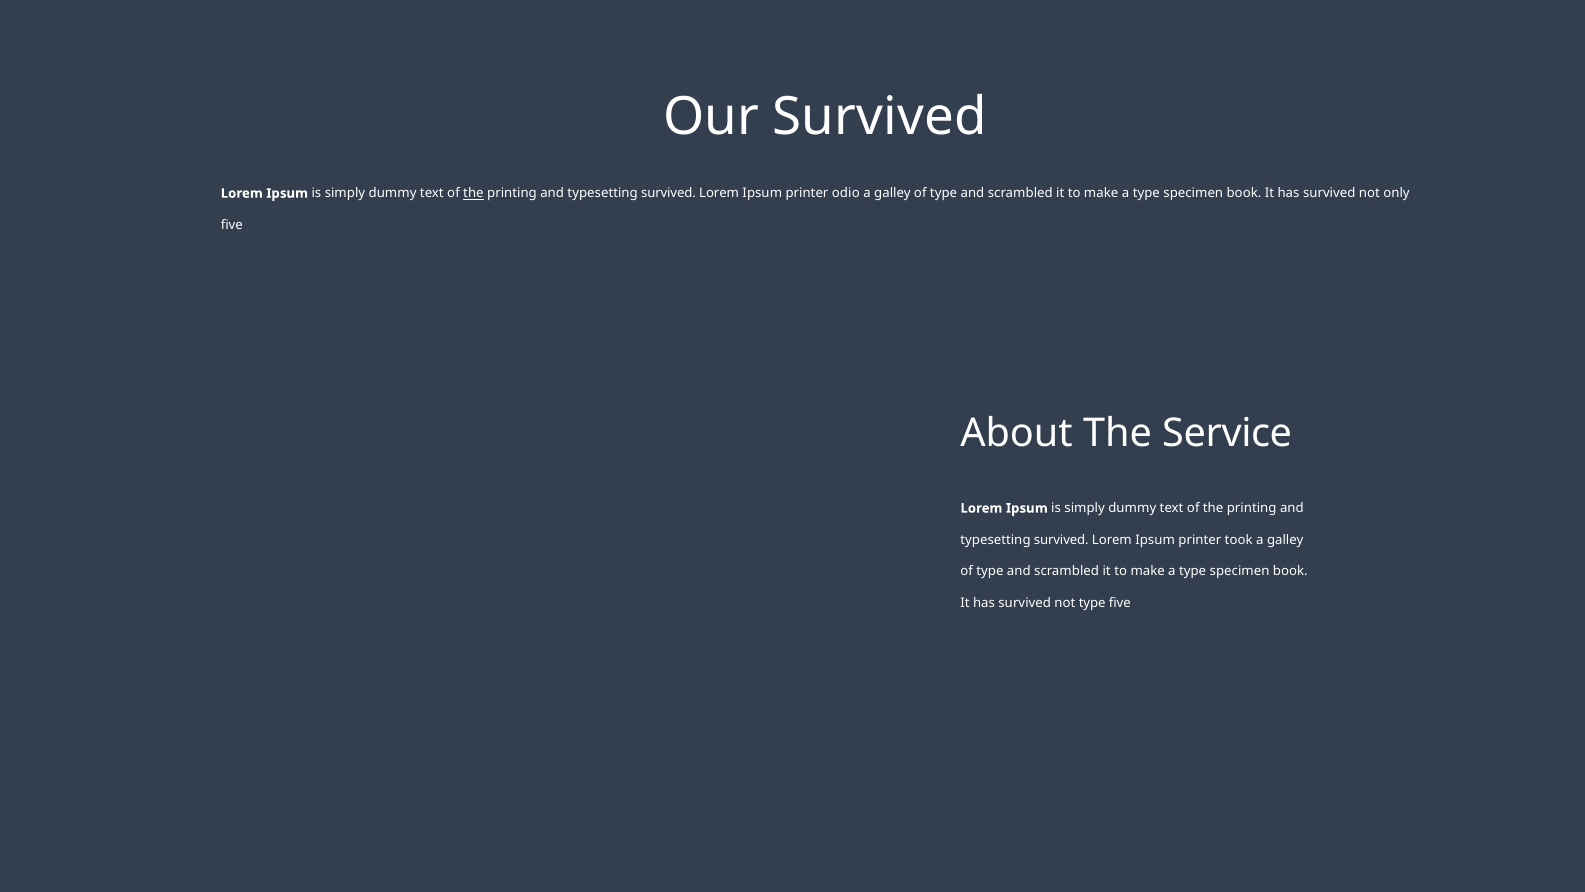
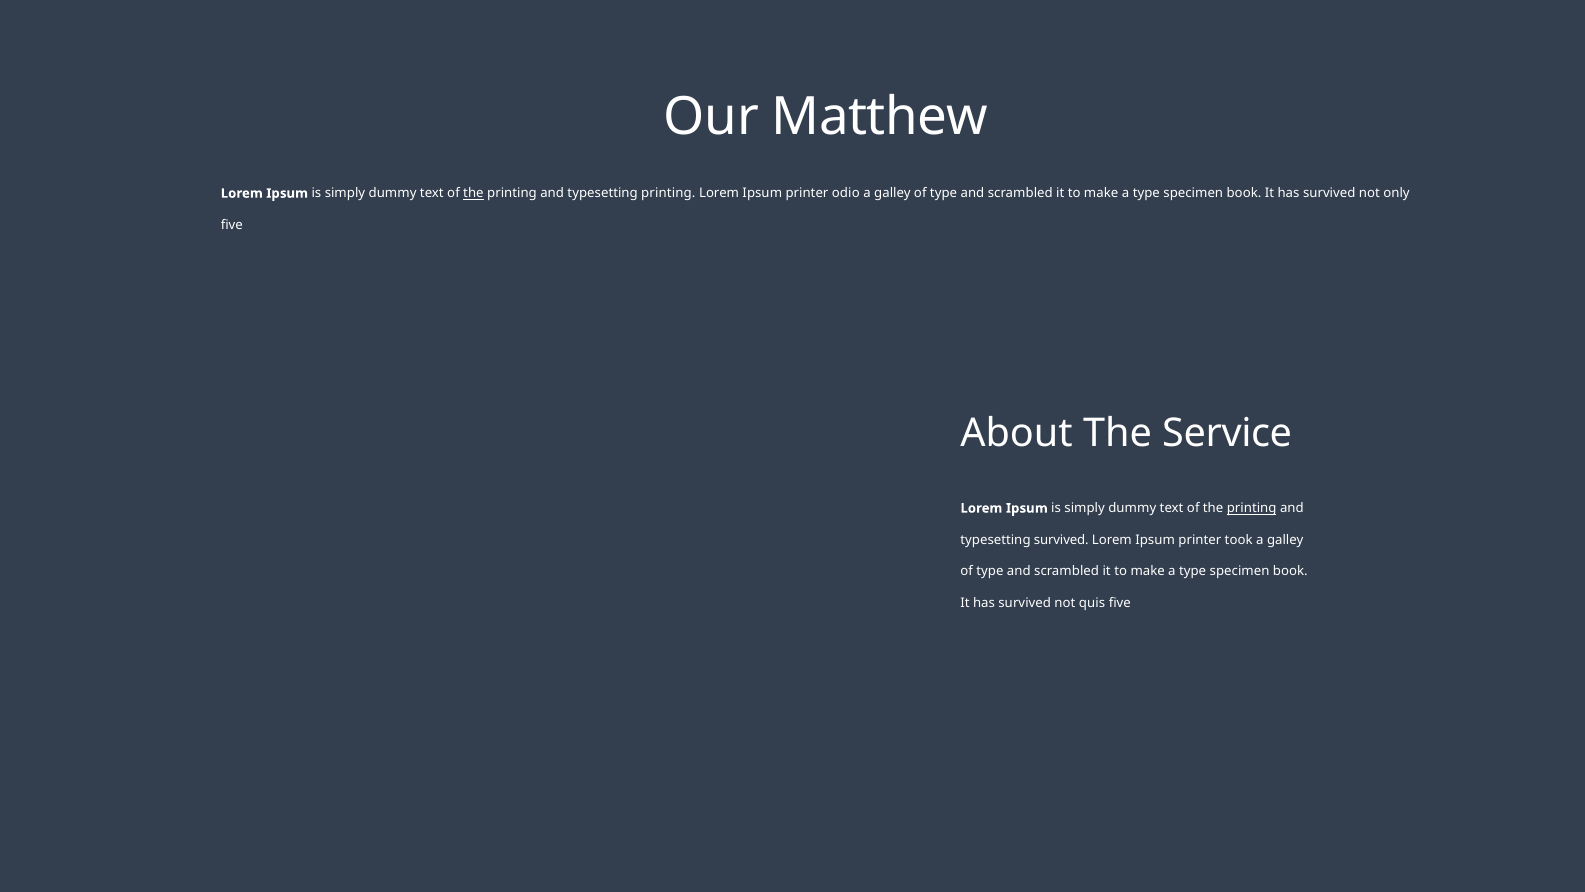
Our Survived: Survived -> Matthew (880, 117)
survived: survived -> printing (668, 193)
printing underline: none -> present (1252, 508)
not type: type -> quis (1092, 603)
